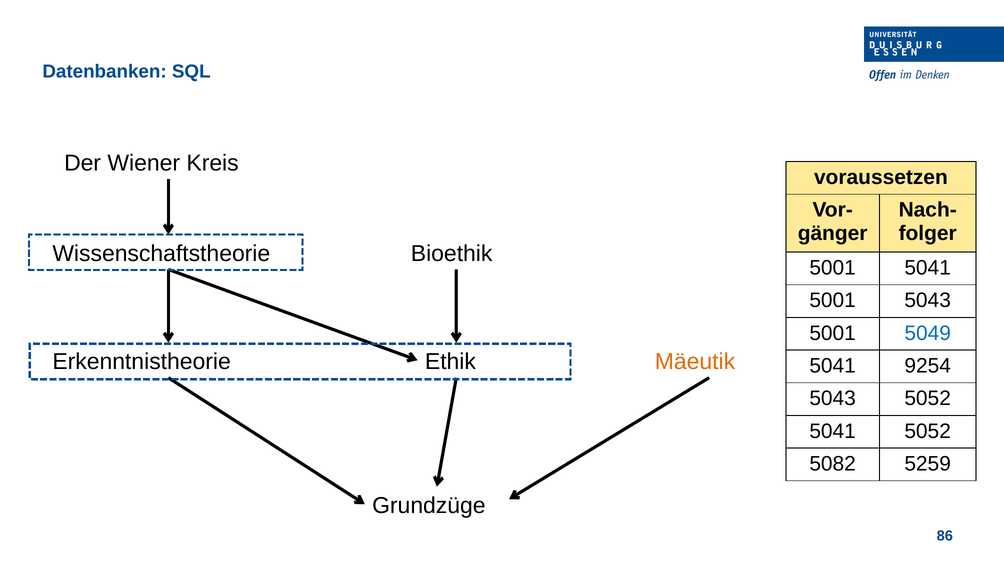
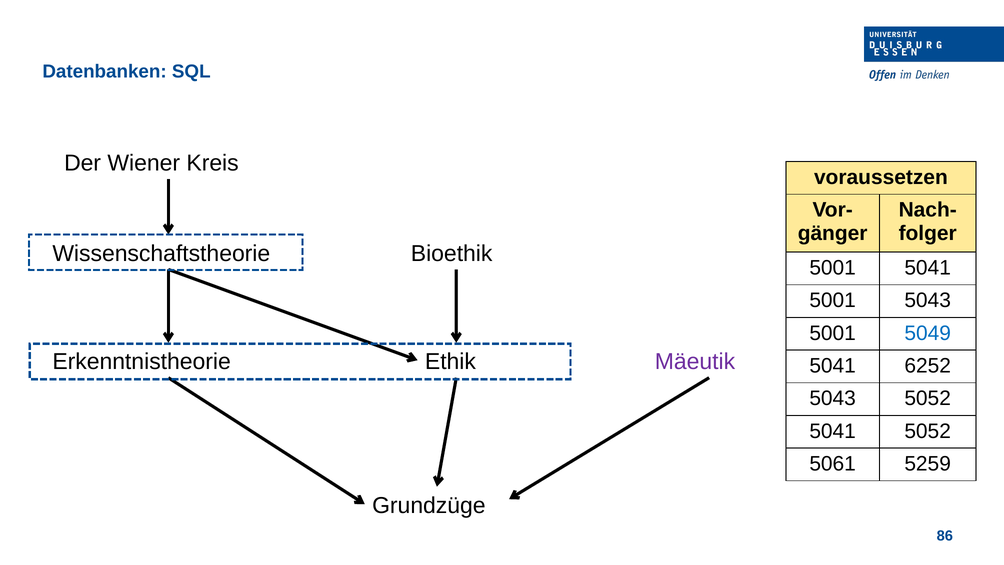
Mäeutik colour: orange -> purple (695, 362)
9254: 9254 -> 6252 (928, 366)
5082: 5082 -> 5061 (833, 464)
